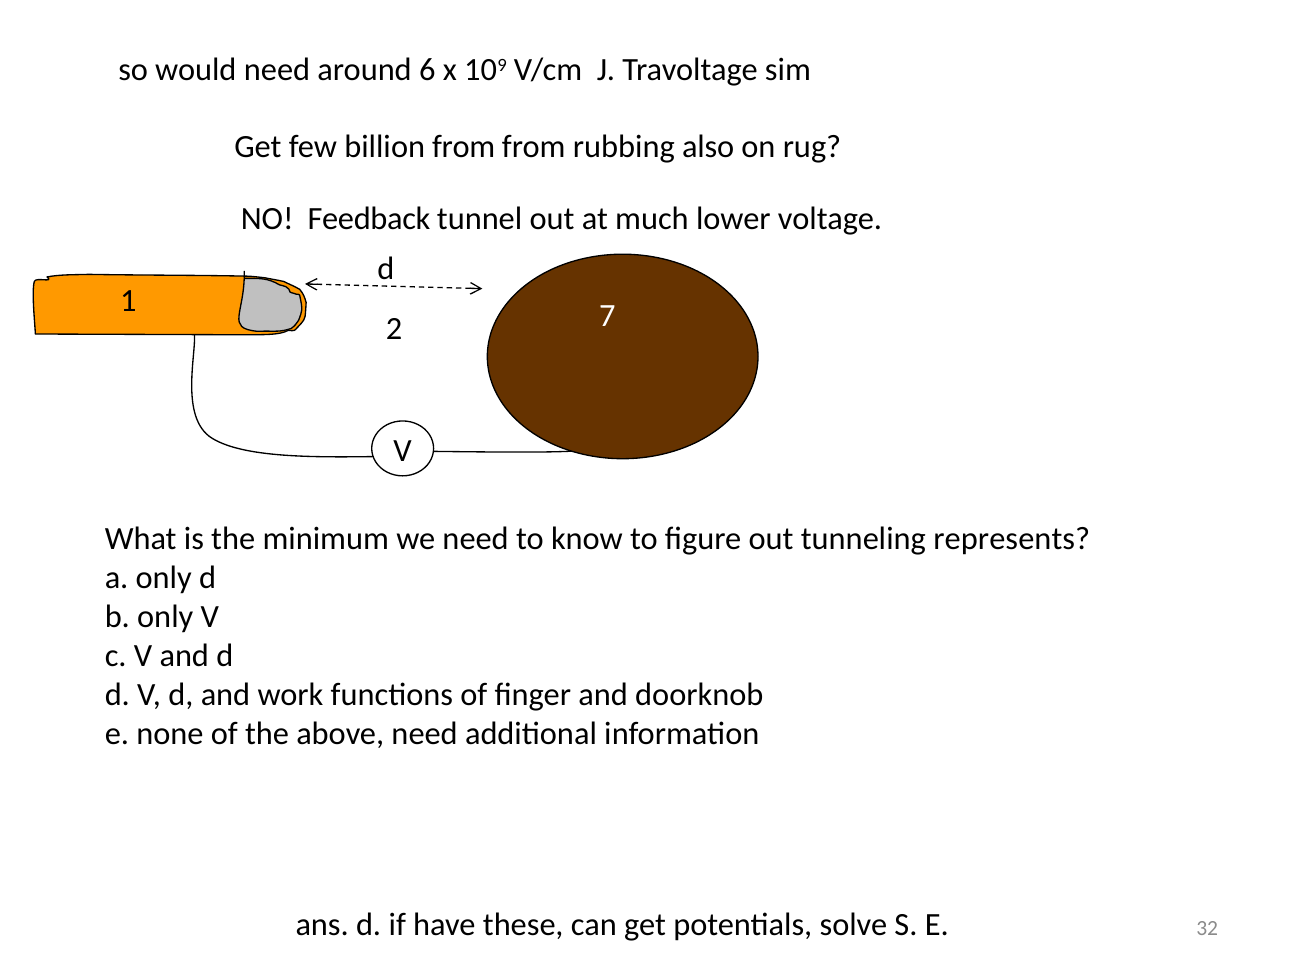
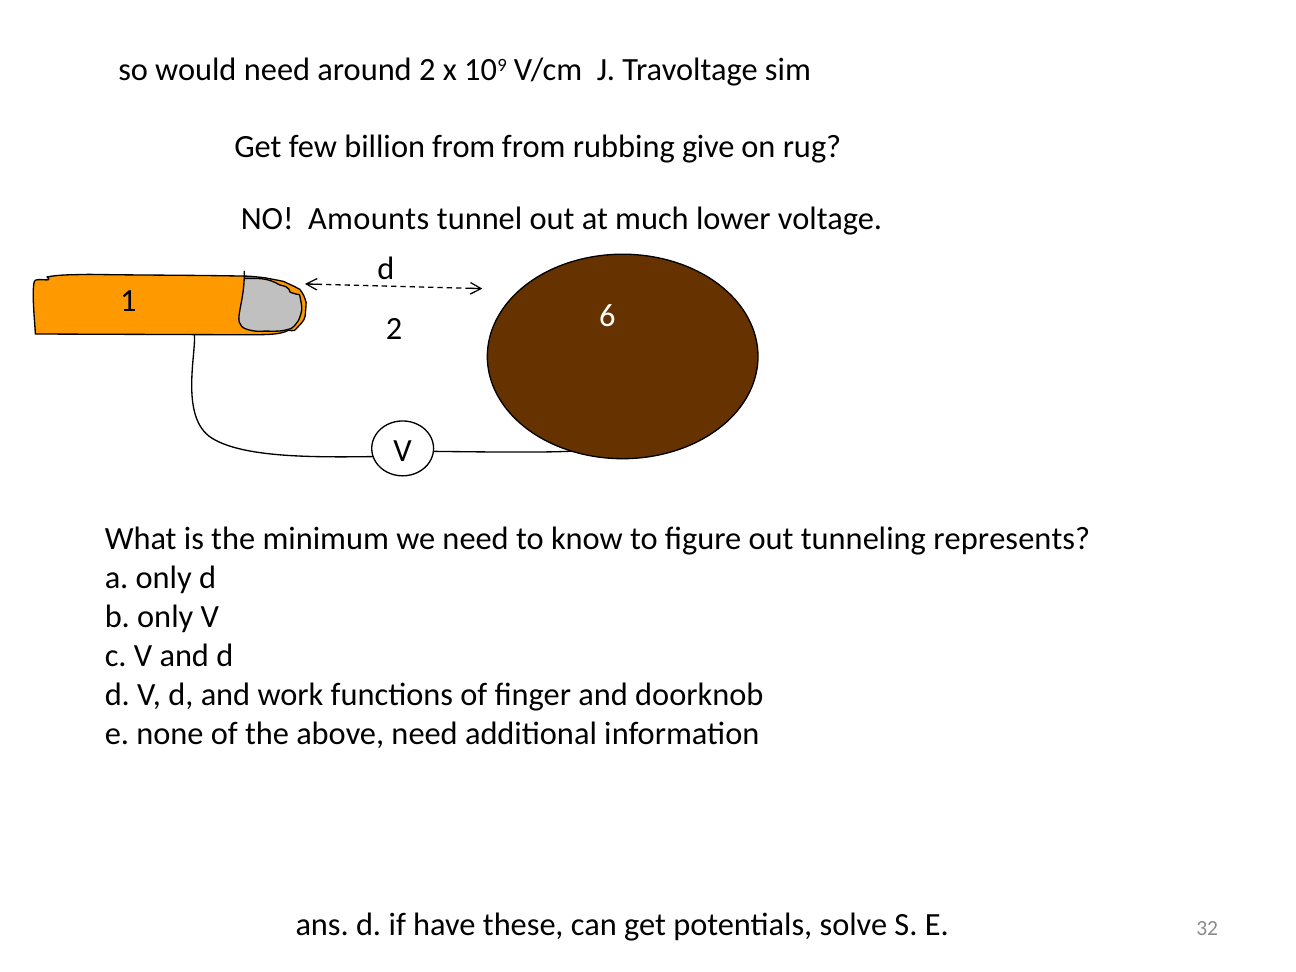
around 6: 6 -> 2 (427, 70)
also: also -> give (708, 147)
Feedback: Feedback -> Amounts (369, 219)
7: 7 -> 6 (607, 316)
